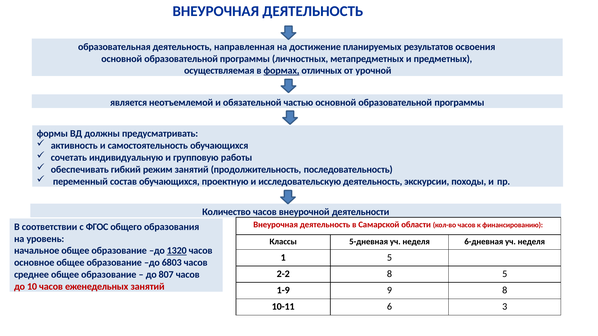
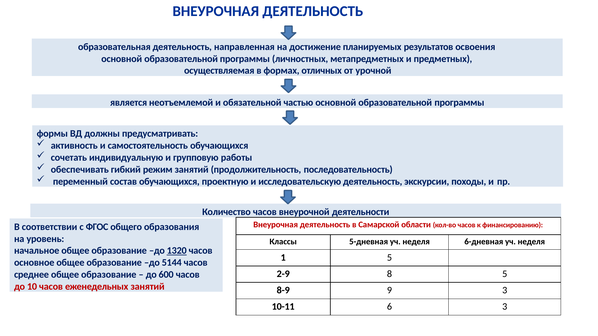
формах underline: present -> none (281, 71)
6803: 6803 -> 5144 (172, 263)
2-2: 2-2 -> 2-9 (283, 274)
807: 807 -> 600 (166, 275)
1-9: 1-9 -> 8-9 (283, 291)
9 8: 8 -> 3 (505, 291)
